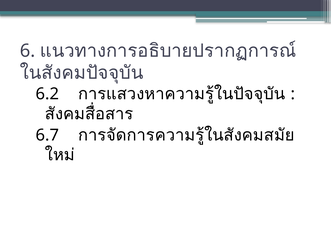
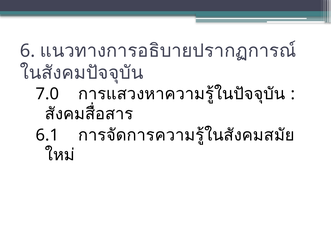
6.2: 6.2 -> 7.0 (47, 94)
6.7: 6.7 -> 6.1 (47, 135)
